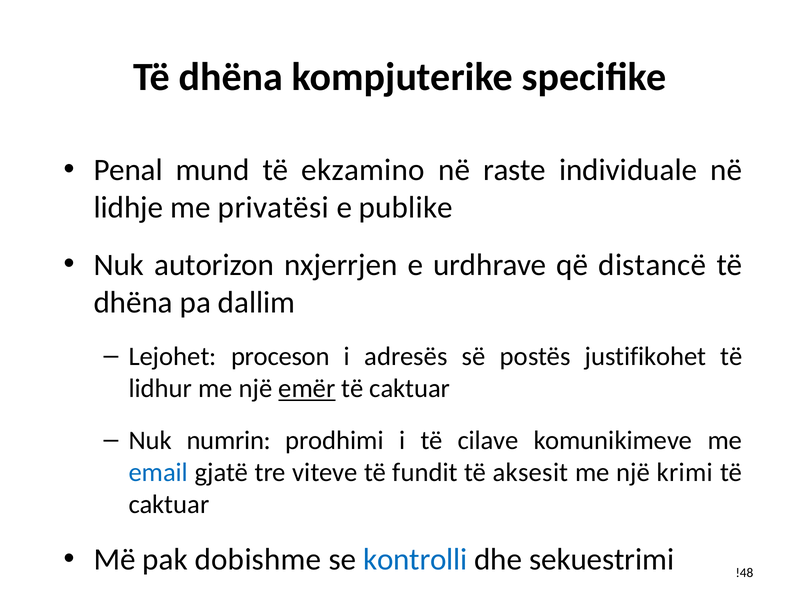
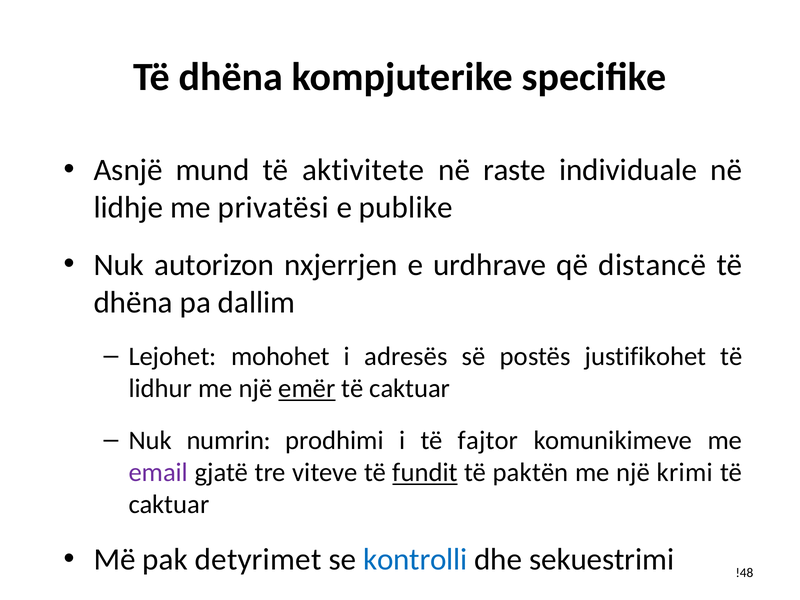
Penal: Penal -> Asnjë (128, 170)
ekzamino: ekzamino -> aktivitete (363, 170)
proceson: proceson -> mohohet (280, 357)
cilave: cilave -> fajtor (488, 441)
email colour: blue -> purple (158, 473)
fundit underline: none -> present (425, 473)
aksesit: aksesit -> paktën (531, 473)
dobishme: dobishme -> detyrimet (258, 560)
